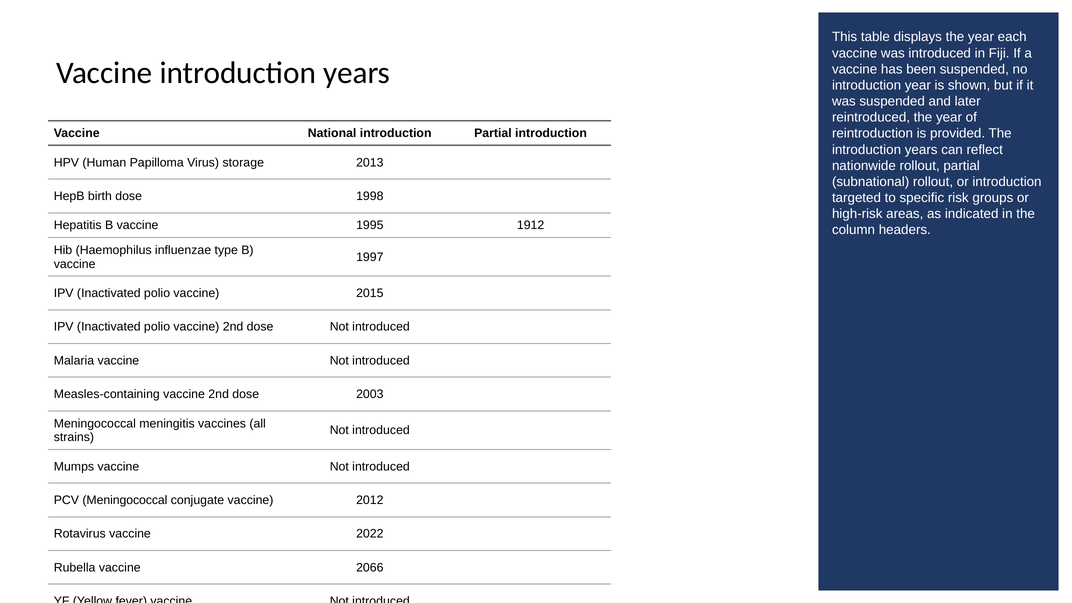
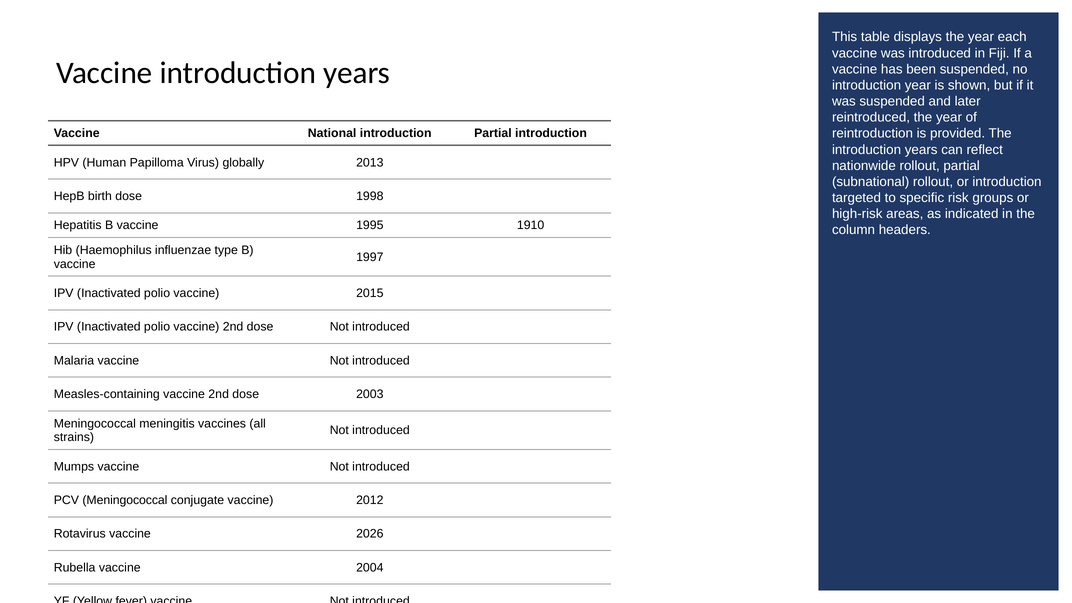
storage: storage -> globally (243, 163)
1912: 1912 -> 1910 (531, 225)
2022: 2022 -> 2026 (370, 534)
2066: 2066 -> 2004 (370, 568)
